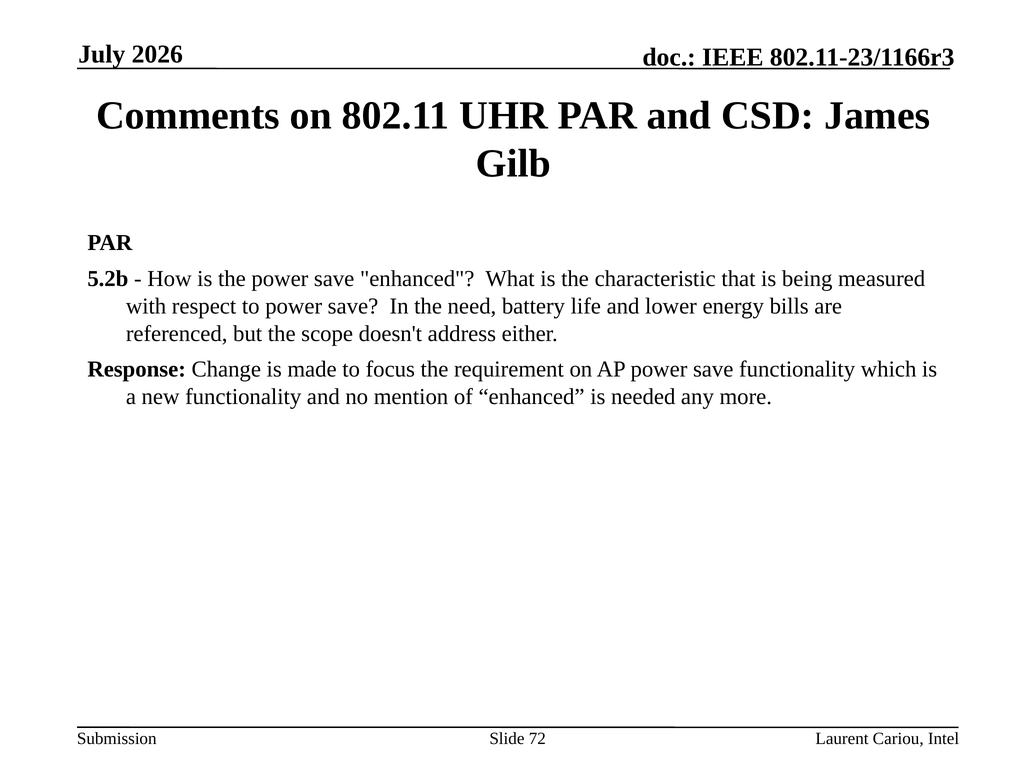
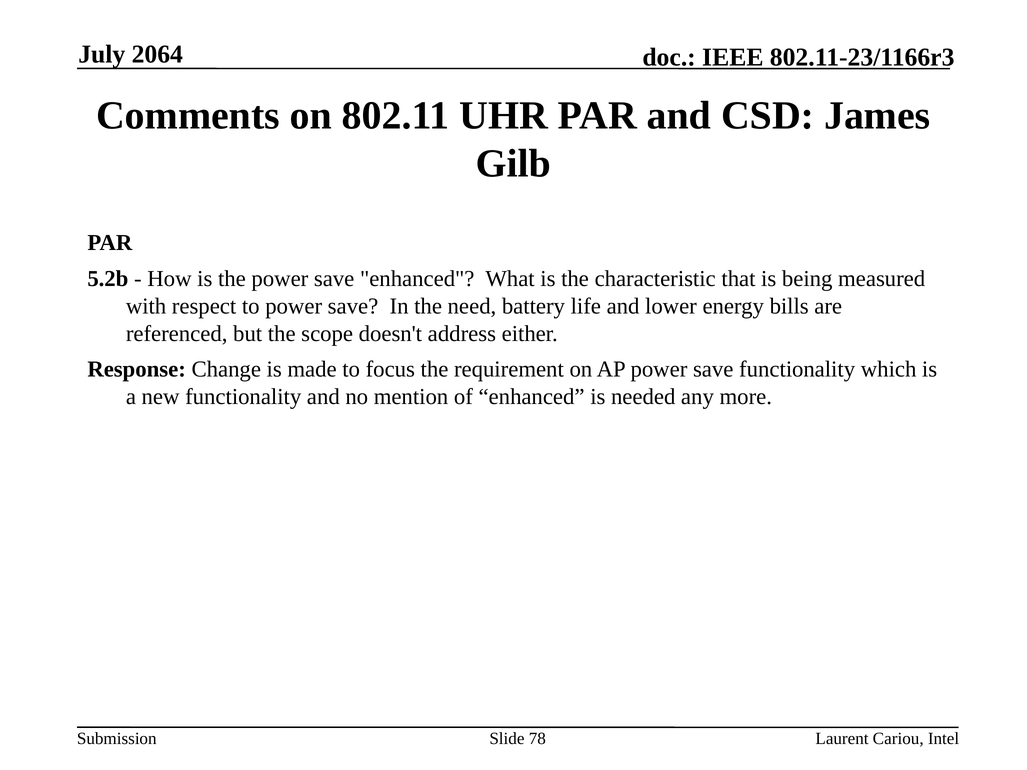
2026: 2026 -> 2064 (157, 54)
72: 72 -> 78 (537, 739)
